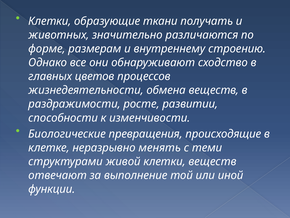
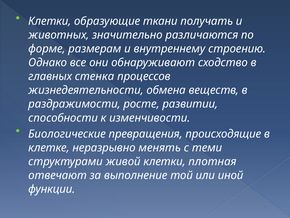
цветов: цветов -> стенка (95, 76)
клетки веществ: веществ -> плотная (212, 161)
